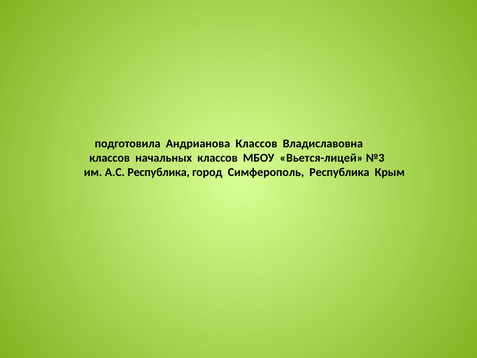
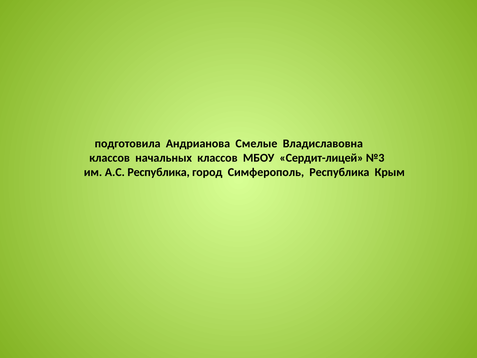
Андрианова Классов: Классов -> Смелые (256, 143)
Вьется-лицей: Вьется-лицей -> Сердит-лицей (321, 158)
